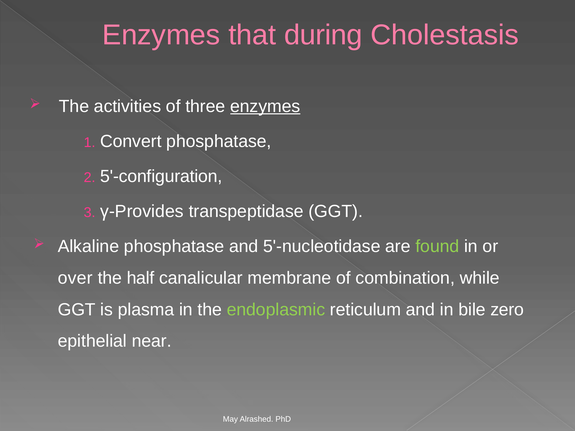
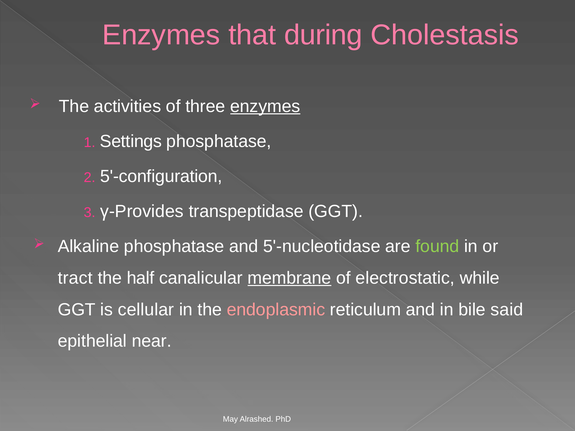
Convert: Convert -> Settings (131, 141)
over: over -> tract (75, 278)
membrane underline: none -> present (289, 278)
combination: combination -> electrostatic (405, 278)
plasma: plasma -> cellular (146, 310)
endoplasmic colour: light green -> pink (276, 310)
zero: zero -> said (507, 310)
